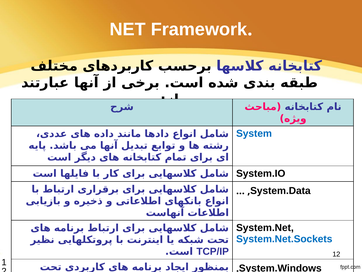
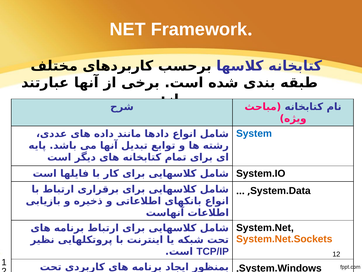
System.Net.Sockets colour: blue -> orange (284, 239)
